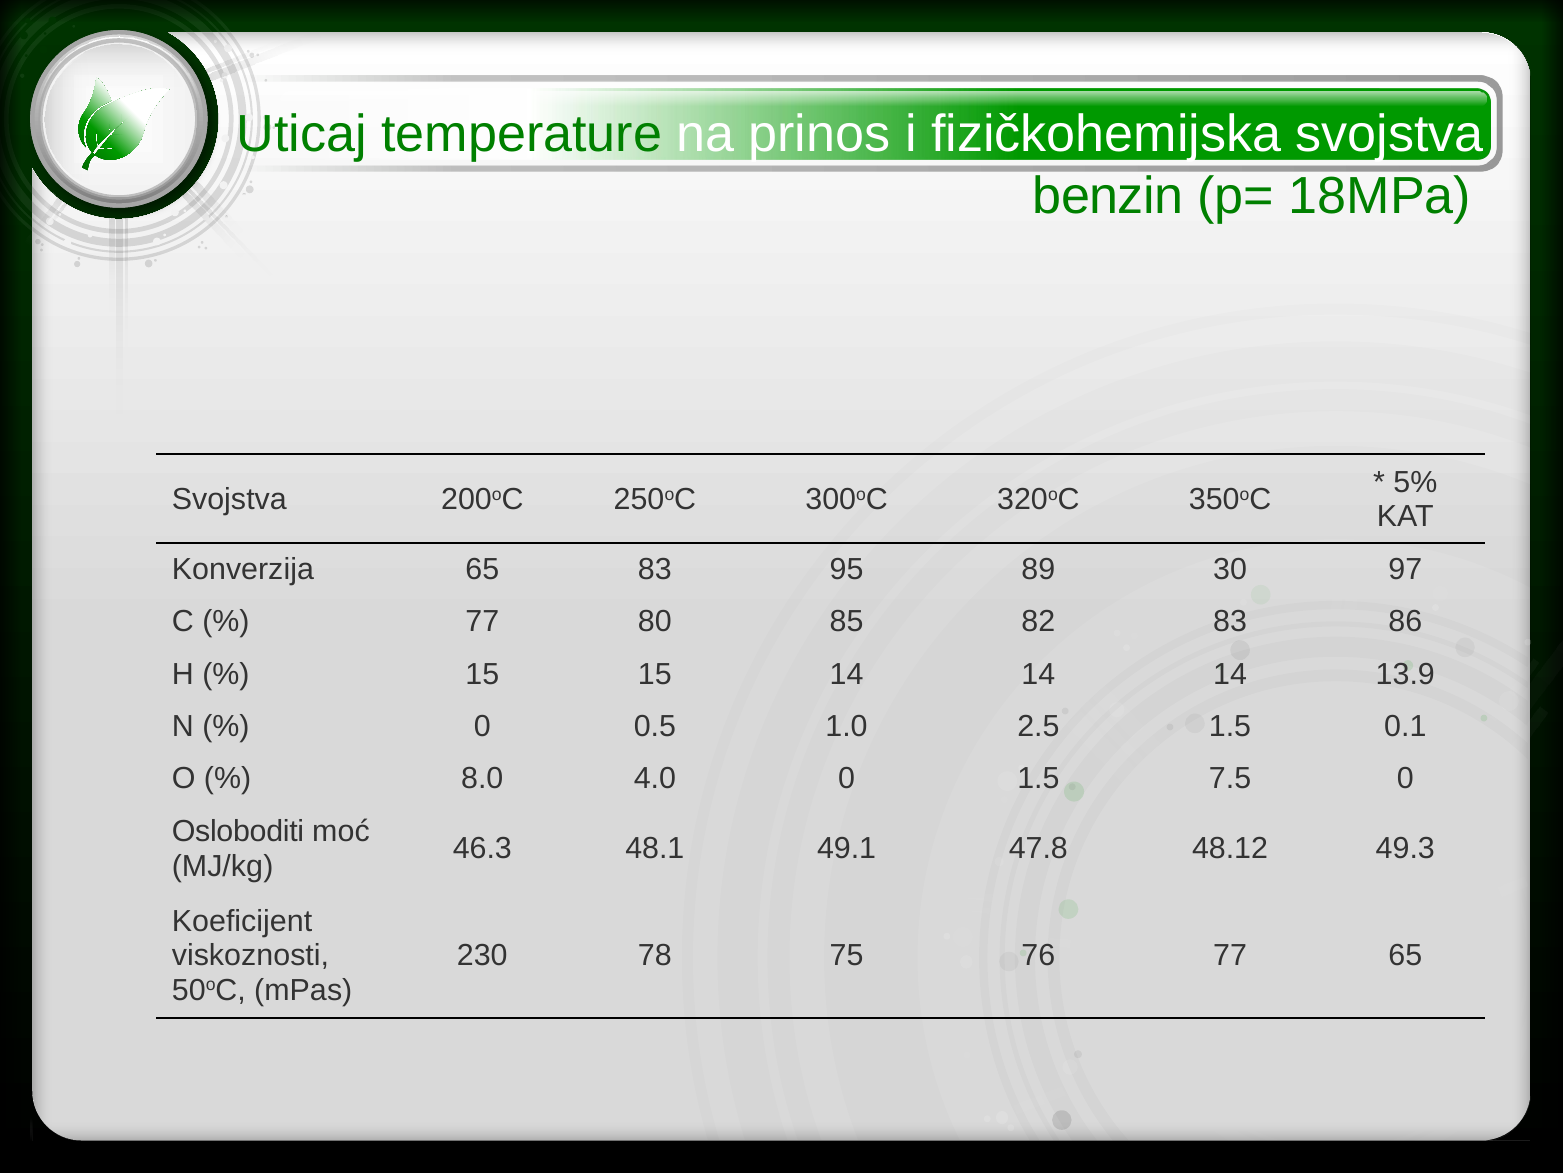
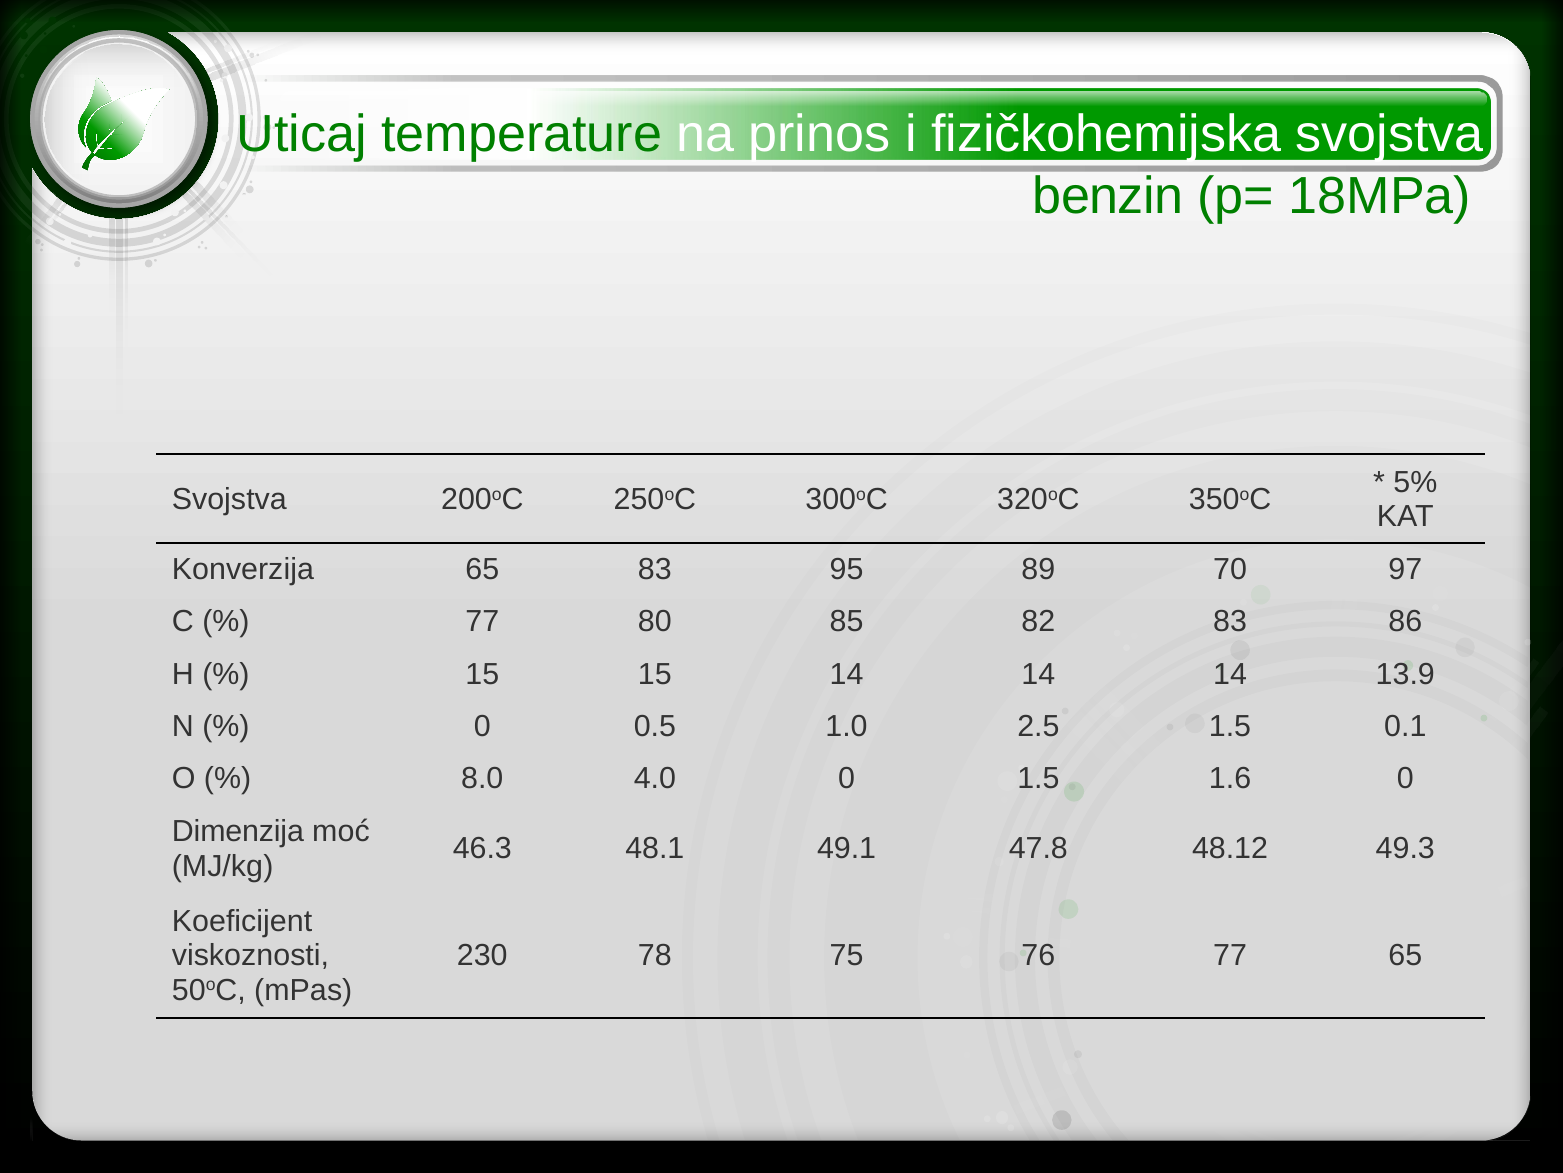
30: 30 -> 70 (1230, 569)
7.5: 7.5 -> 1.6 (1230, 778)
Osloboditi: Osloboditi -> Dimenzija (238, 831)
